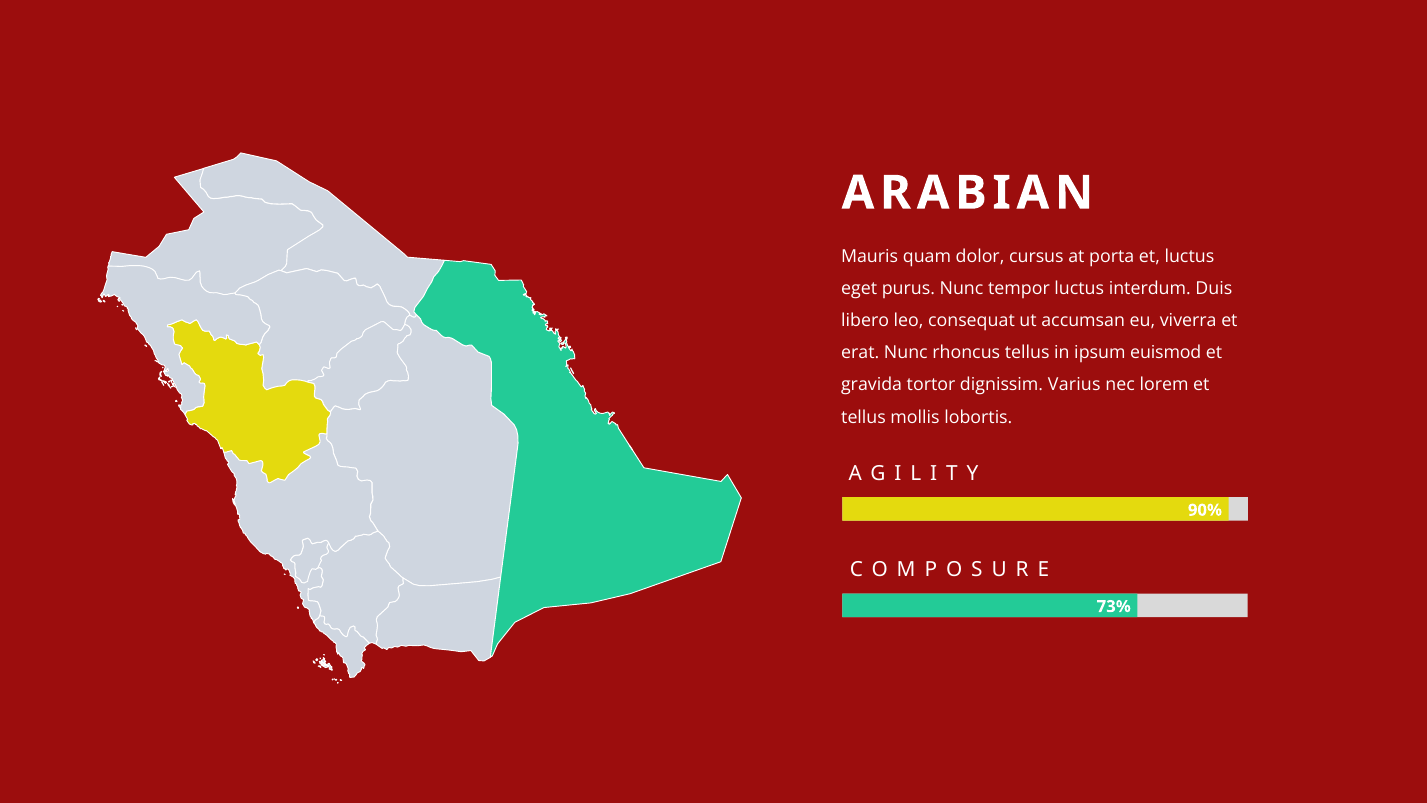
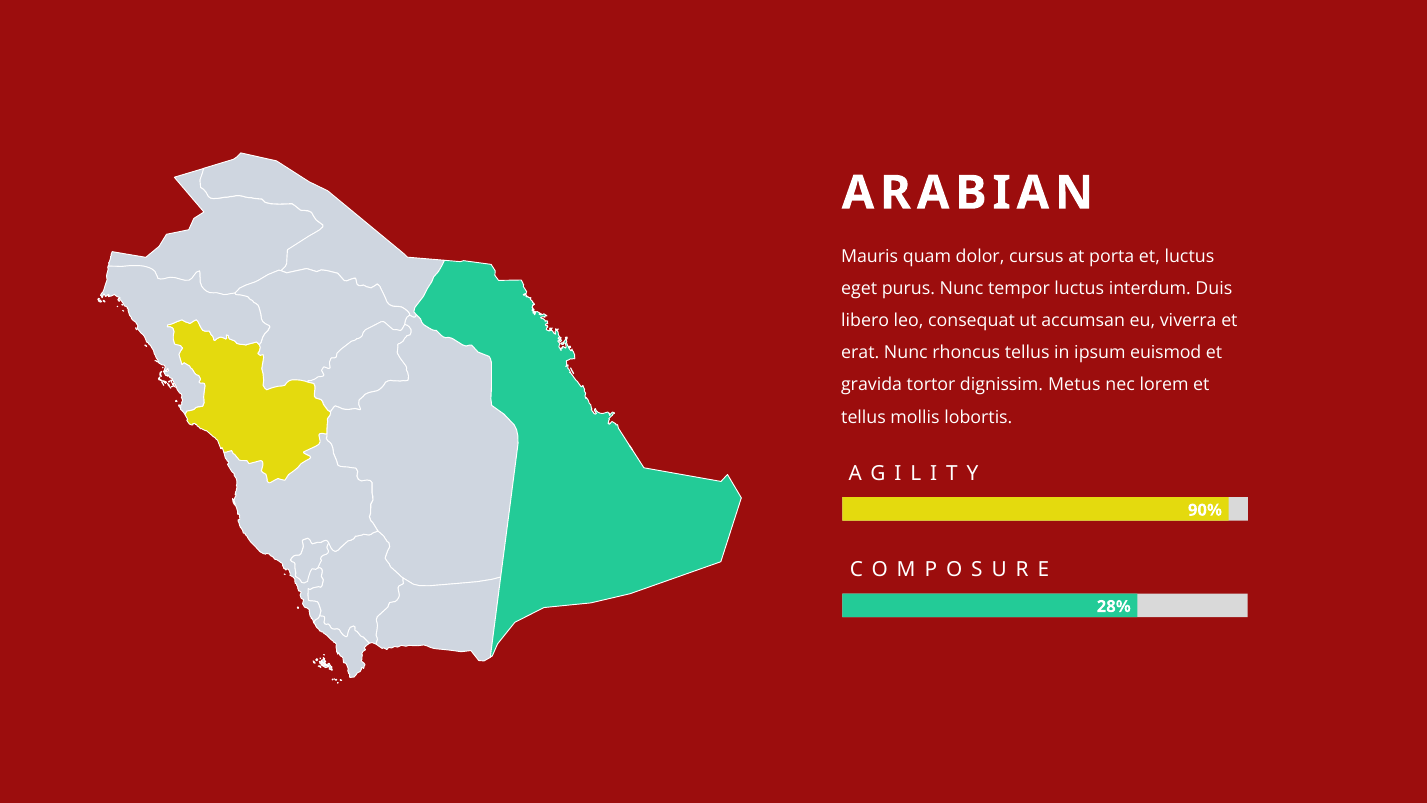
Varius: Varius -> Metus (1074, 385)
73%: 73% -> 28% (1114, 606)
